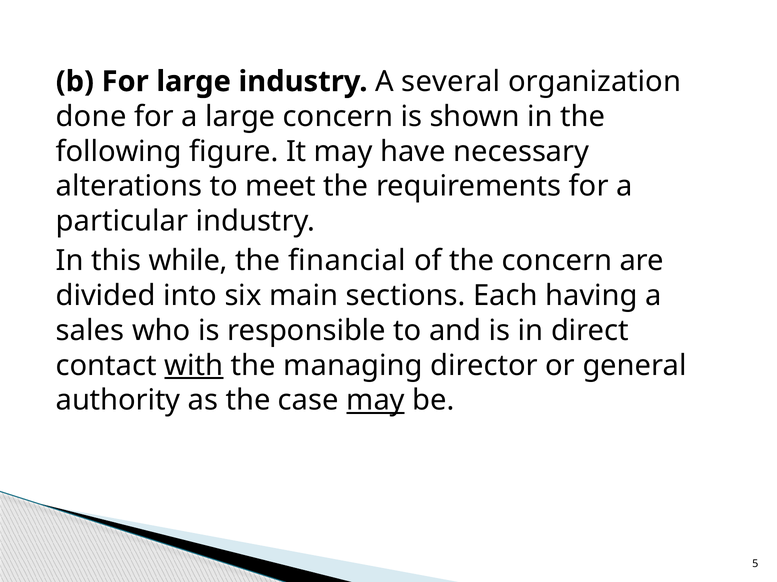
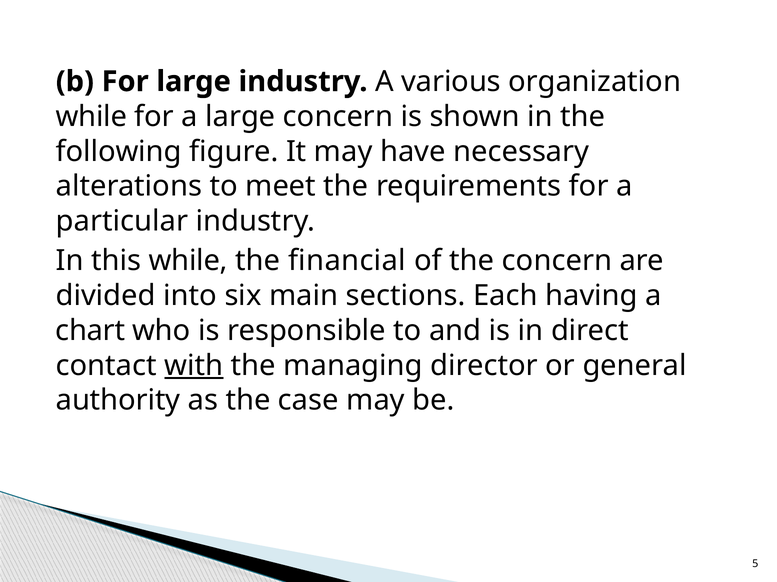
several: several -> various (451, 82)
done: done -> while (91, 117)
sales: sales -> chart (90, 331)
may underline: present -> none (376, 401)
